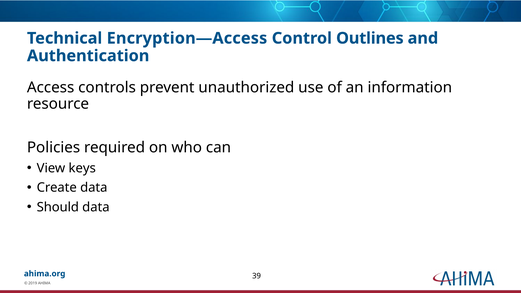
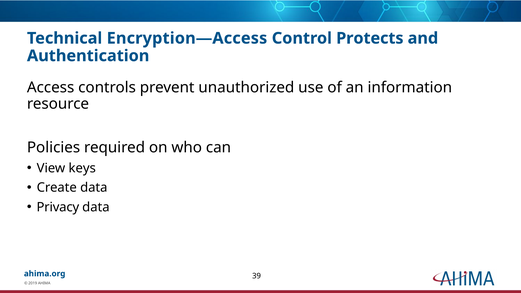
Outlines: Outlines -> Protects (370, 38)
Should: Should -> Privacy (58, 207)
